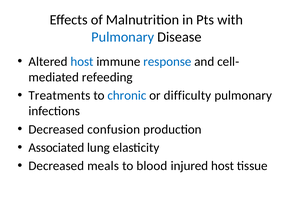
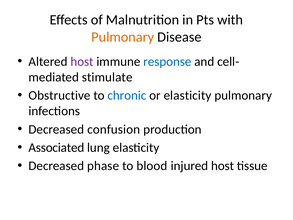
Pulmonary colour: blue -> orange (123, 37)
host colour: blue -> purple (82, 61)
refeeding: refeeding -> stimulate (107, 77)
Treatments: Treatments -> Obstructive (59, 95)
or difficulty: difficulty -> elasticity (187, 95)
meals: meals -> phase (103, 166)
